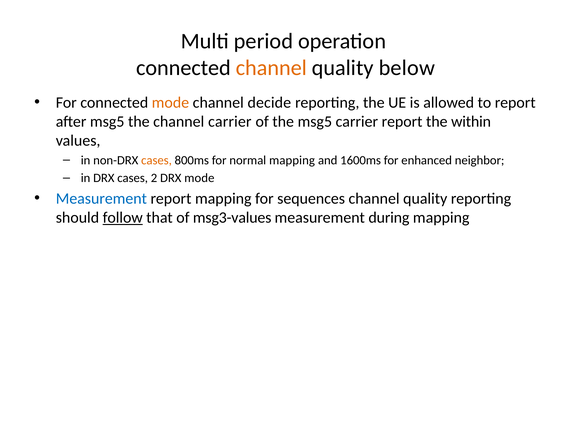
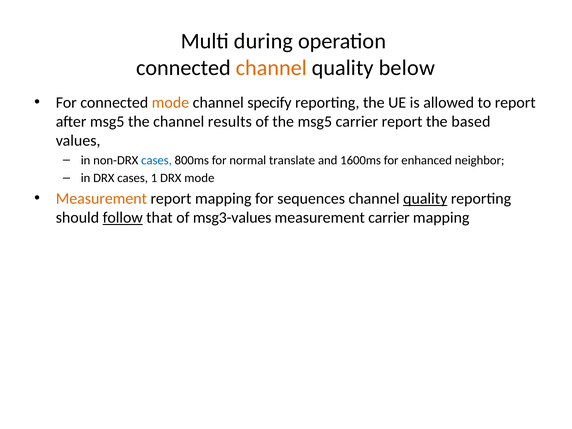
period: period -> during (263, 41)
decide: decide -> specify (269, 103)
channel carrier: carrier -> results (230, 122)
within: within -> based (471, 122)
cases colour: orange -> blue (156, 160)
normal mapping: mapping -> translate (292, 160)
2: 2 -> 1 (154, 178)
Measurement colour: blue -> orange (101, 199)
quality underline: none -> present (425, 199)
measurement during: during -> carrier (389, 218)
